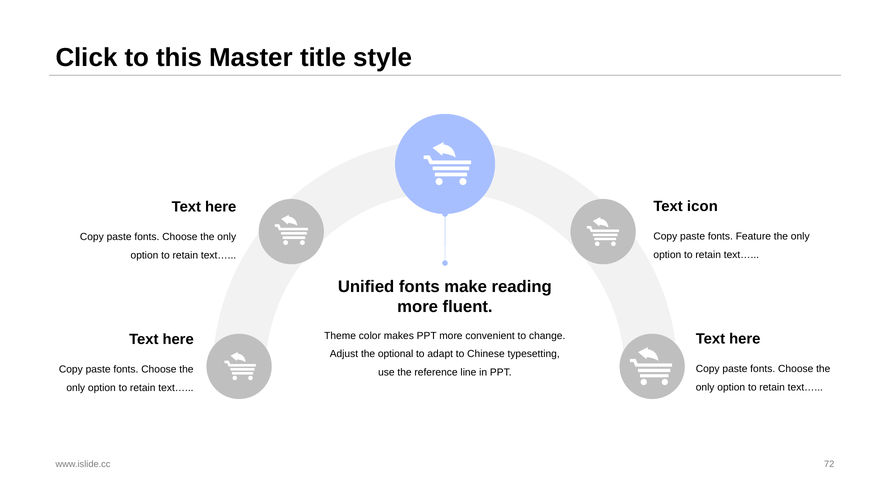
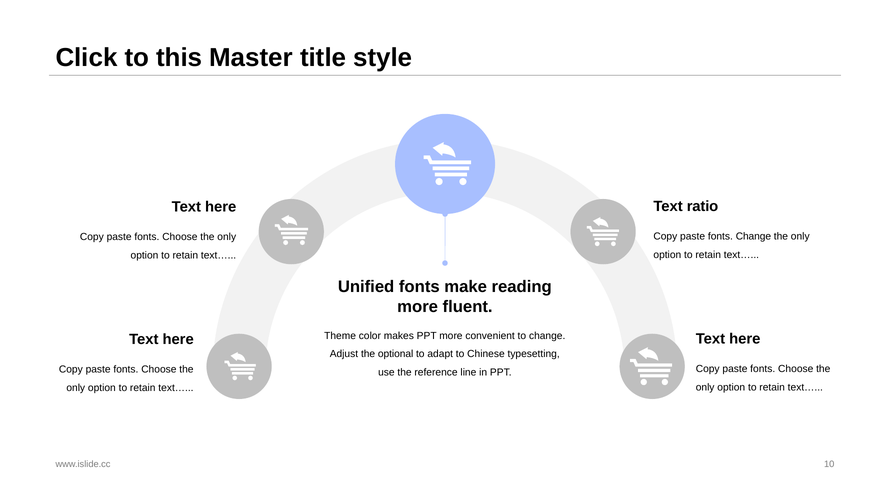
icon: icon -> ratio (703, 206)
fonts Feature: Feature -> Change (753, 236)
72: 72 -> 10 (829, 464)
